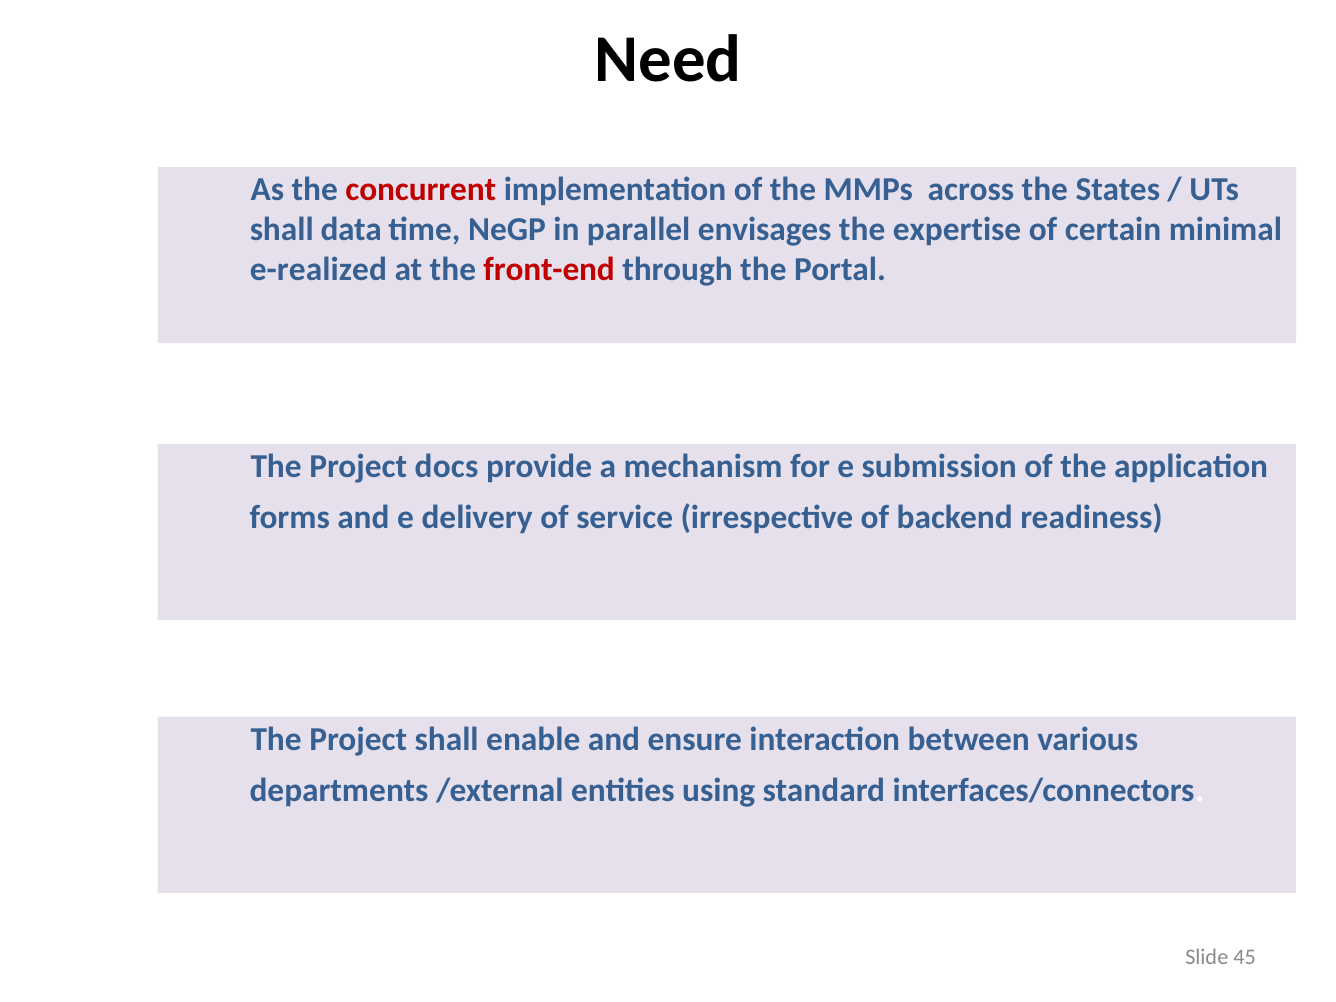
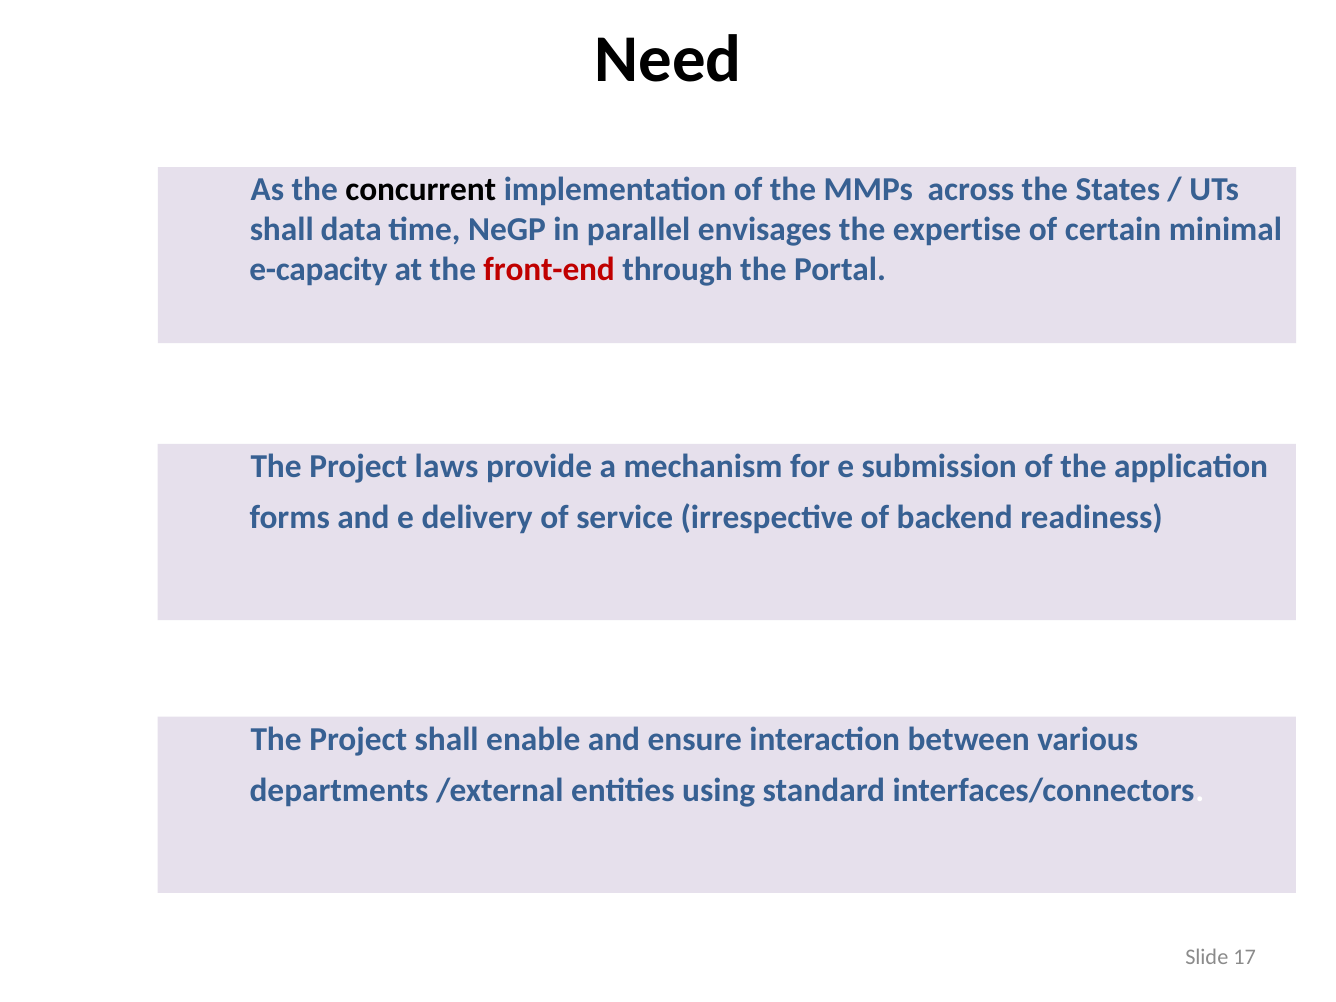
concurrent colour: red -> black (421, 189)
e-realized: e-realized -> e-capacity (319, 270)
docs: docs -> laws (447, 466)
45: 45 -> 17 (1245, 957)
